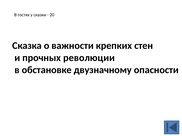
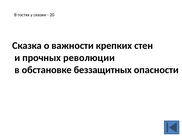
двузначному: двузначному -> беззащитных (103, 70)
